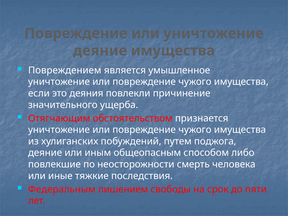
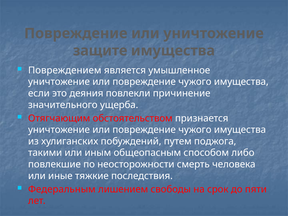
деяние: деяние -> защите (100, 51)
деяние: деяние -> такими (45, 153)
